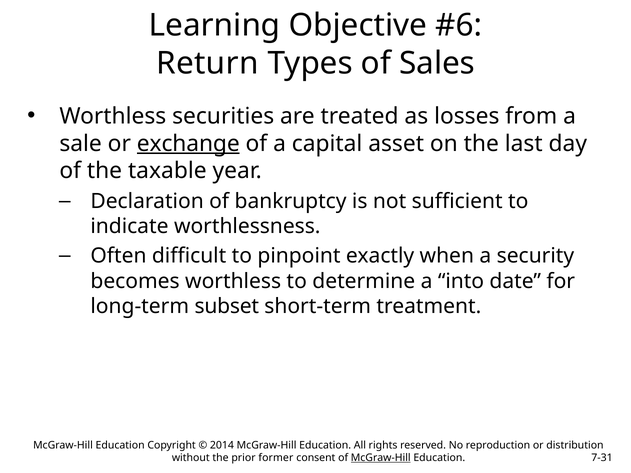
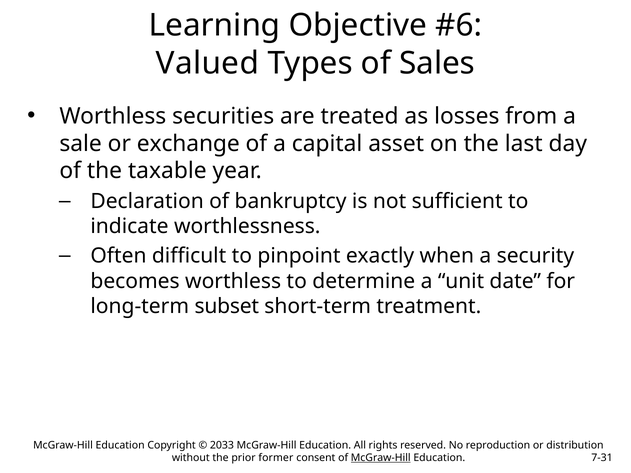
Return: Return -> Valued (207, 63)
exchange underline: present -> none (188, 144)
into: into -> unit (461, 281)
2014: 2014 -> 2033 (222, 445)
